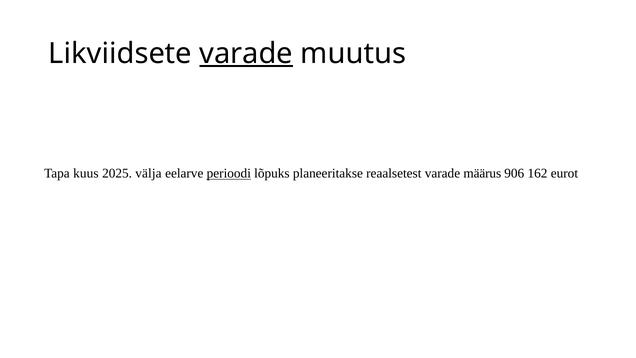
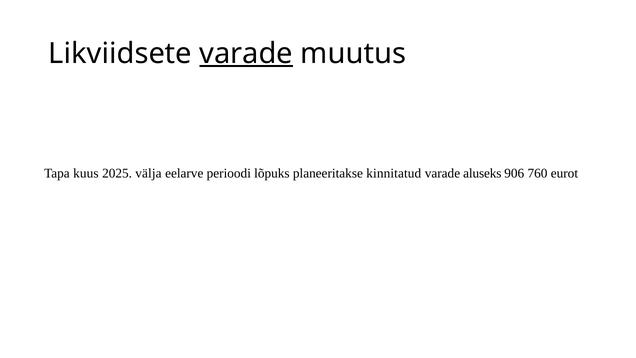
perioodi underline: present -> none (229, 173)
reaalsetest: reaalsetest -> kinnitatud (394, 173)
määrus: määrus -> aluseks (482, 173)
162: 162 -> 760 (538, 173)
